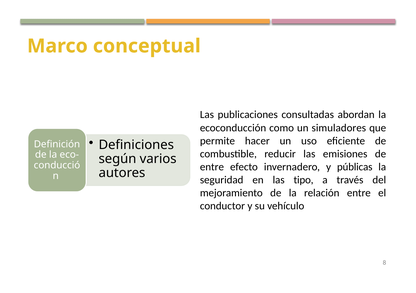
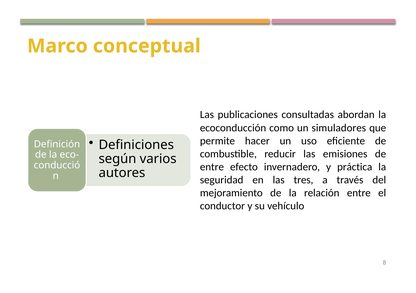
públicas: públicas -> práctica (355, 167)
tipo: tipo -> tres (304, 180)
